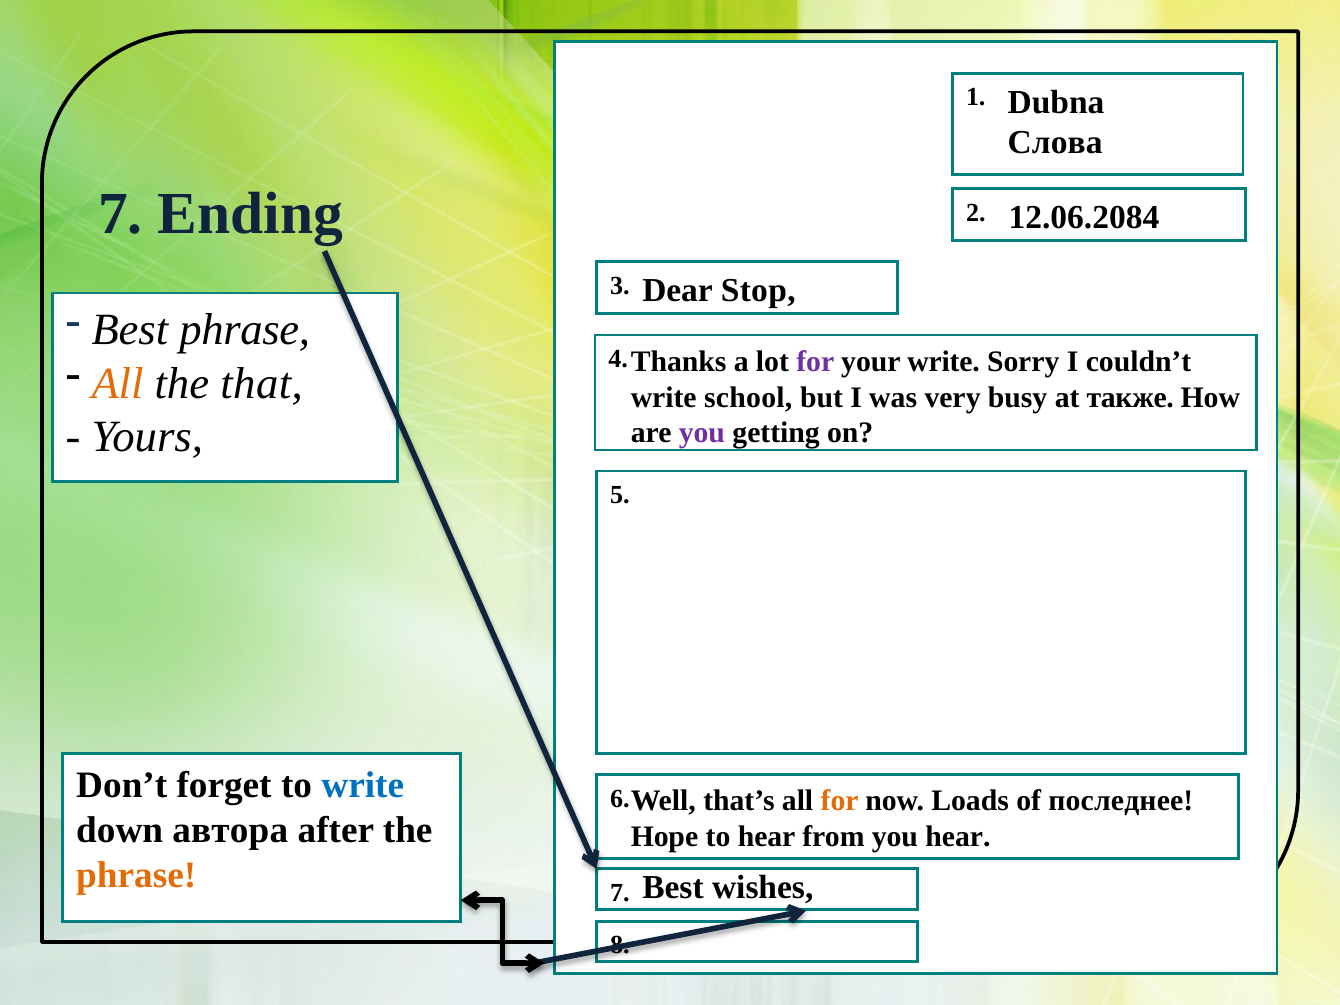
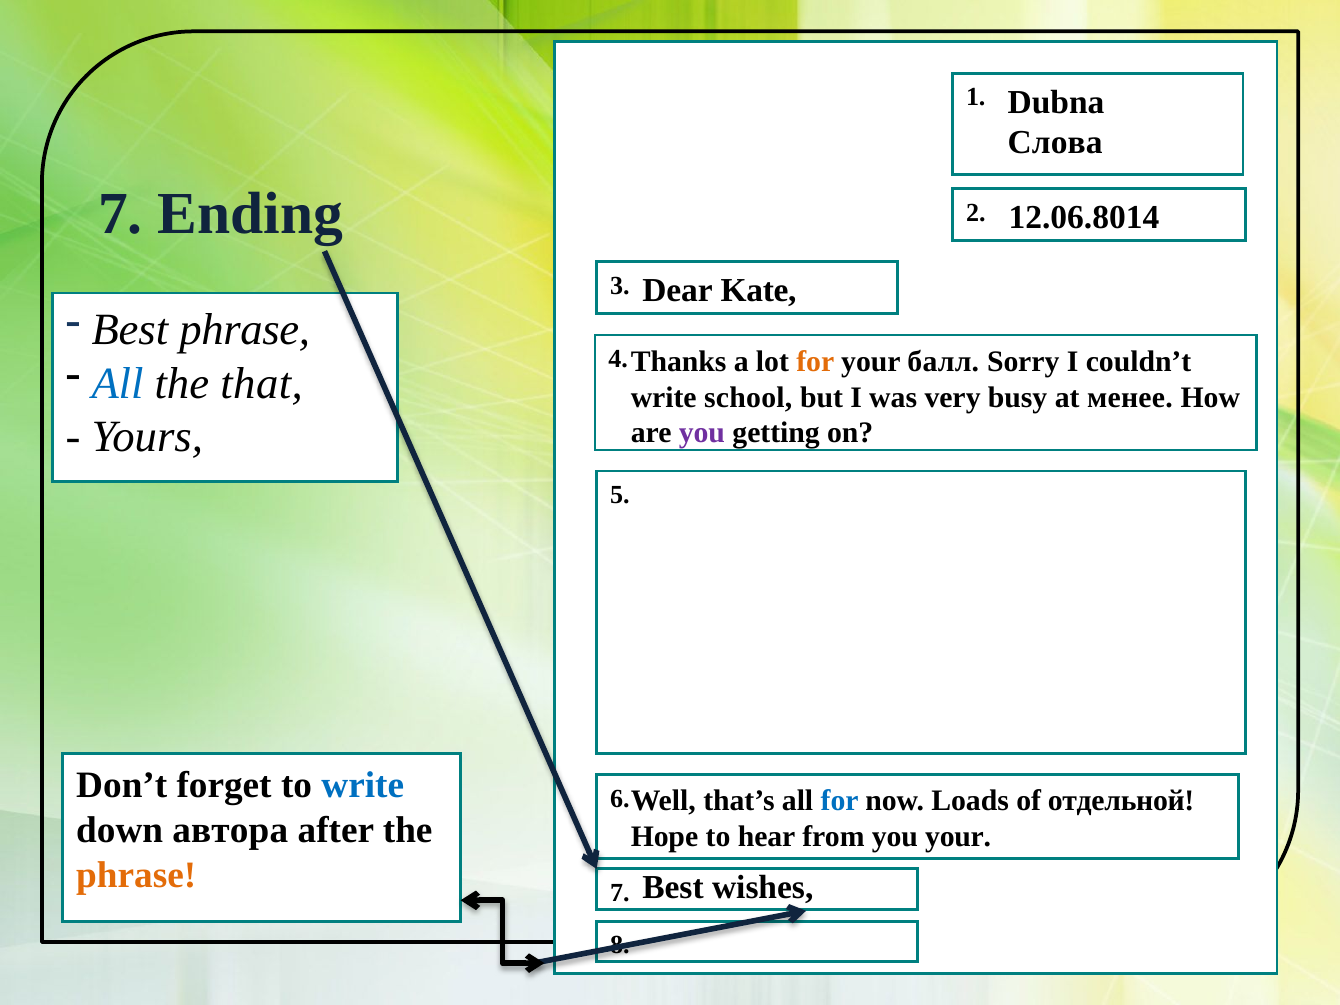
12.06.2084: 12.06.2084 -> 12.06.8014 (1084, 217)
Stop: Stop -> Kate (759, 291)
for colour: purple -> orange (815, 362)
your write: write -> балл (943, 362)
All colour: orange -> blue (117, 383)
также: также -> менее (1130, 397)
for colour: orange -> blue (840, 801)
последнее: последнее -> отдельной (1121, 801)
you hear: hear -> your (958, 837)
